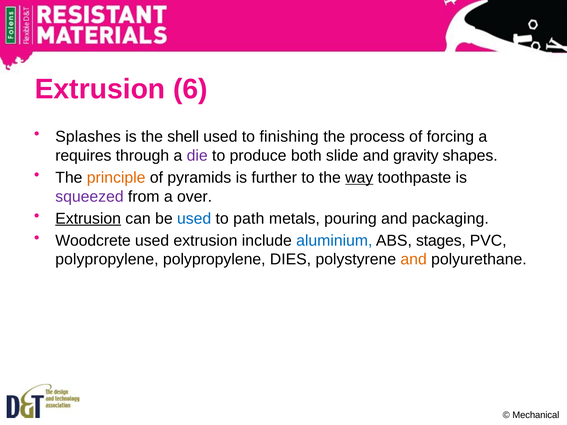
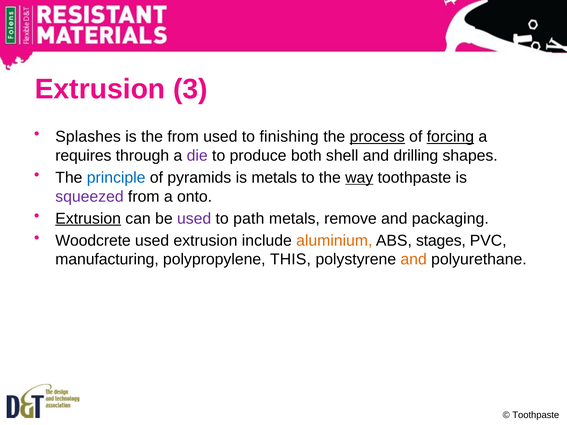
6: 6 -> 3 (190, 89)
the shell: shell -> from (183, 137)
process underline: none -> present (377, 137)
forcing underline: none -> present (450, 137)
slide: slide -> shell (342, 156)
gravity: gravity -> drilling (416, 156)
principle colour: orange -> blue (116, 178)
is further: further -> metals (274, 178)
over: over -> onto (195, 197)
used colour: blue -> purple (194, 219)
pouring: pouring -> remove (350, 219)
aluminium colour: blue -> orange (334, 241)
polypropylene: polypropylene -> manufacturing (107, 260)
DIES: DIES -> THIS (290, 260)
Mechanical: Mechanical -> Toothpaste (536, 415)
